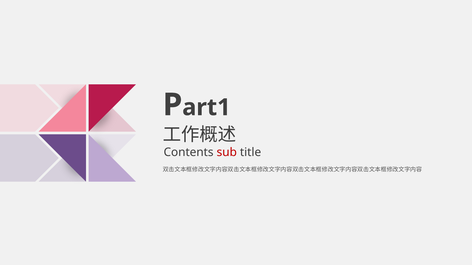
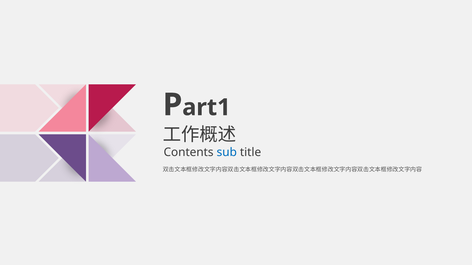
sub colour: red -> blue (227, 152)
